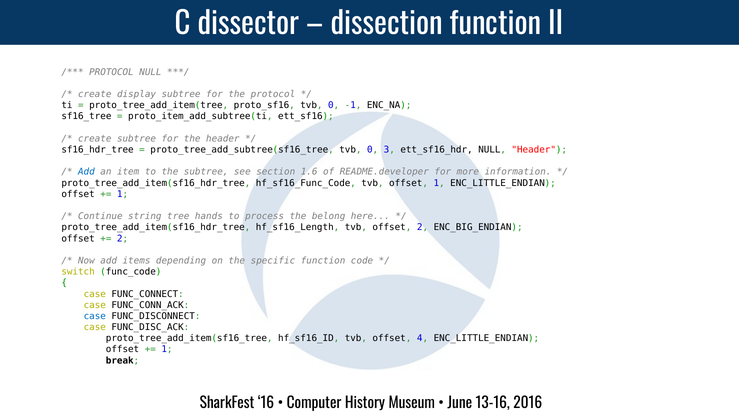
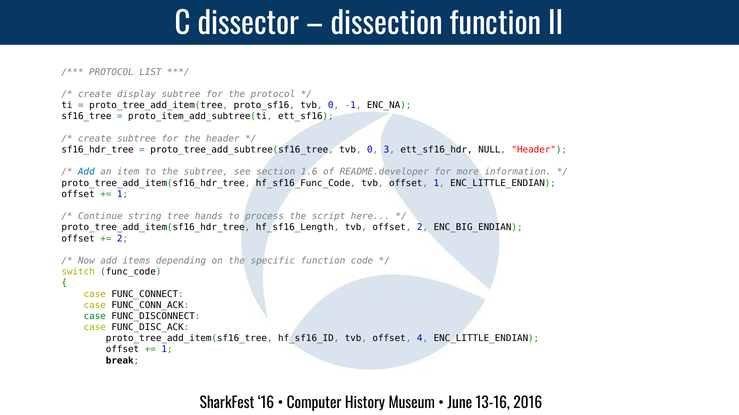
PROTOCOL NULL: NULL -> LIST (150, 72)
belong: belong -> script (329, 217)
case colour: blue -> green (95, 317)
